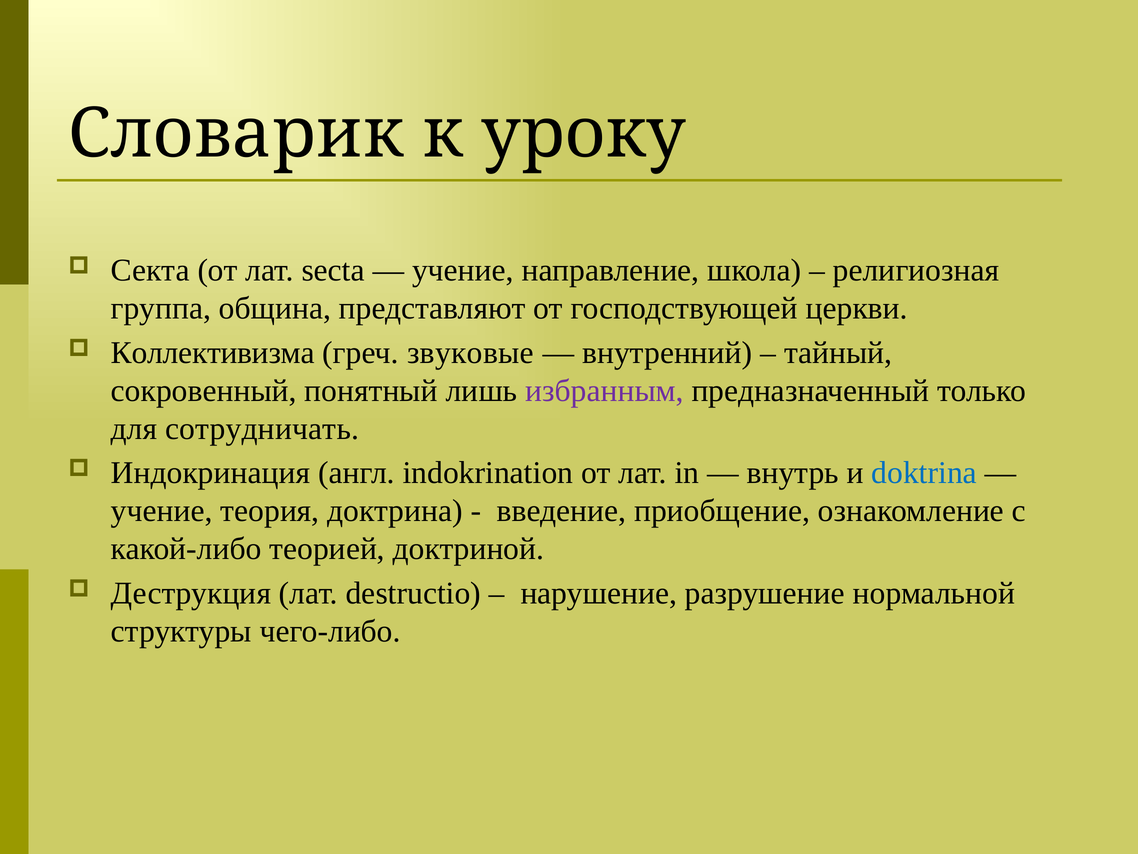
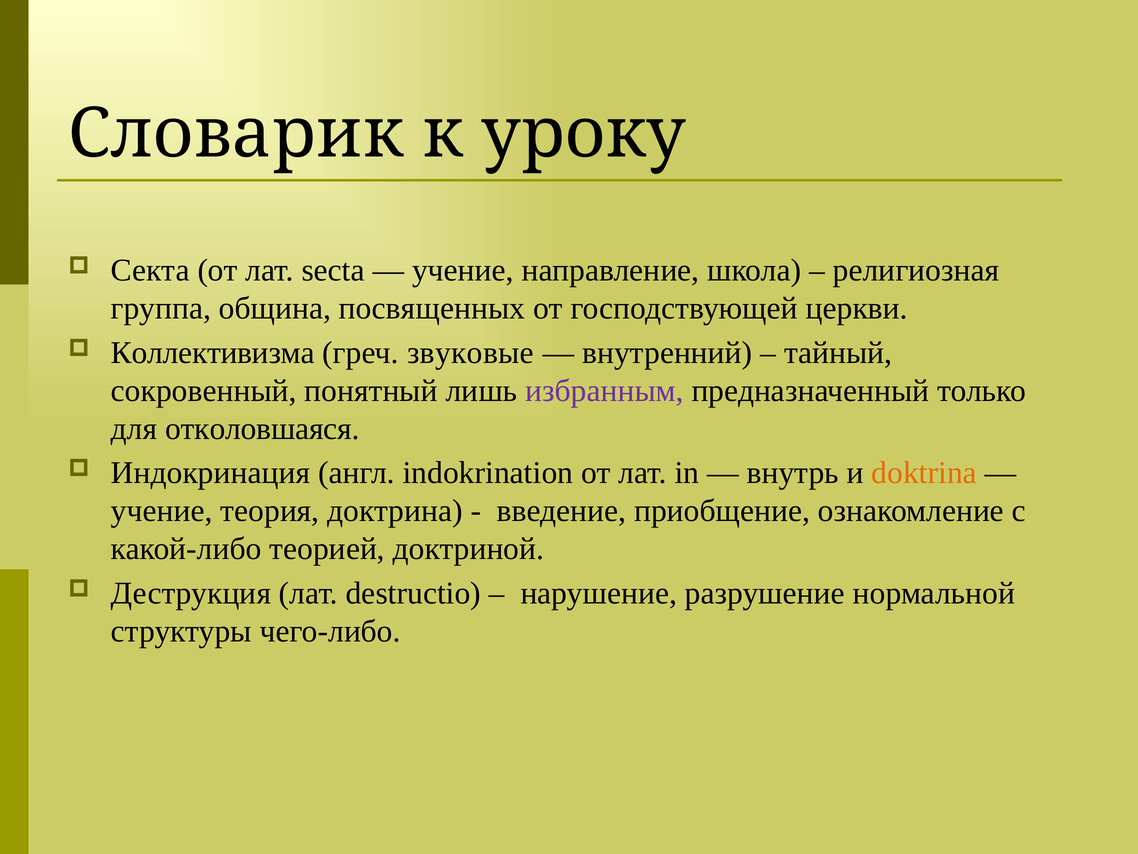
представляют: представляют -> посвященных (432, 308)
сотрудничать: сотрудничать -> отколовшаяся (262, 428)
doktrina colour: blue -> orange (924, 473)
